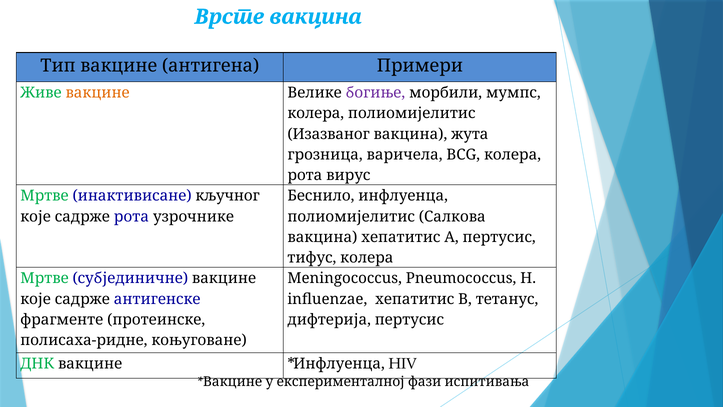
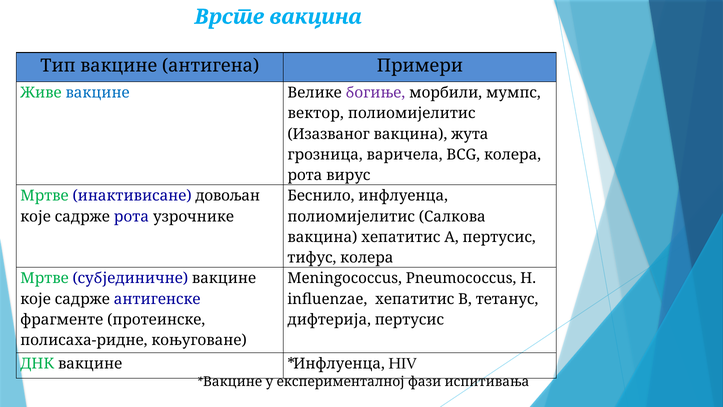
вакцине colour: orange -> blue (98, 93)
колера: колера -> вектор (316, 113)
кључног: кључног -> довољан (228, 196)
